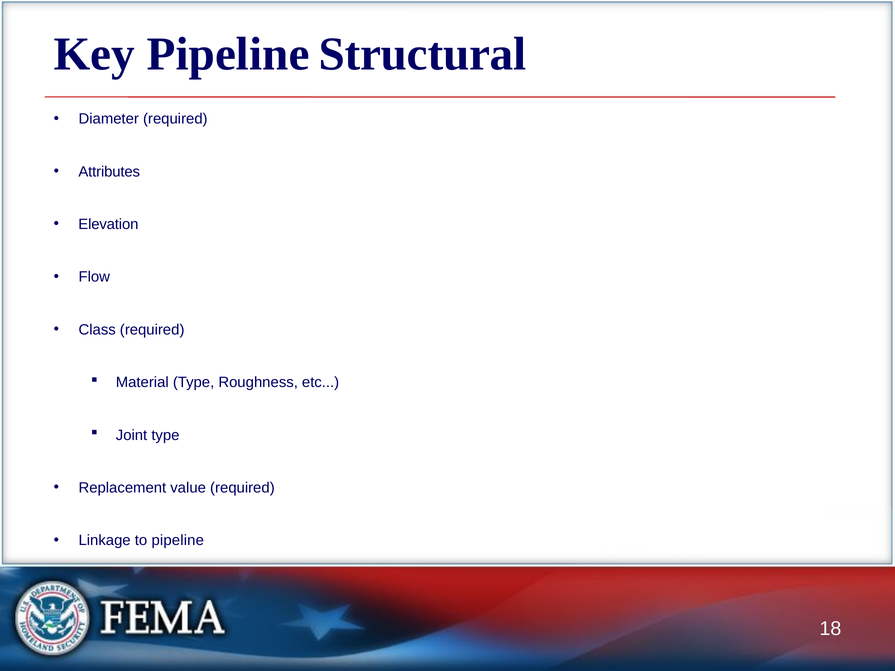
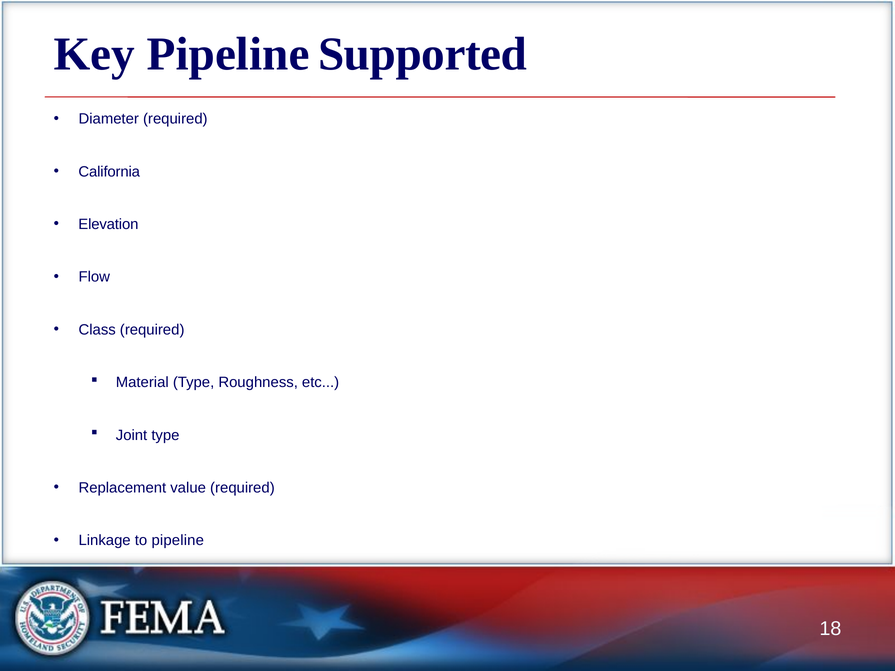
Structural: Structural -> Supported (423, 54)
Attributes: Attributes -> California (109, 172)
